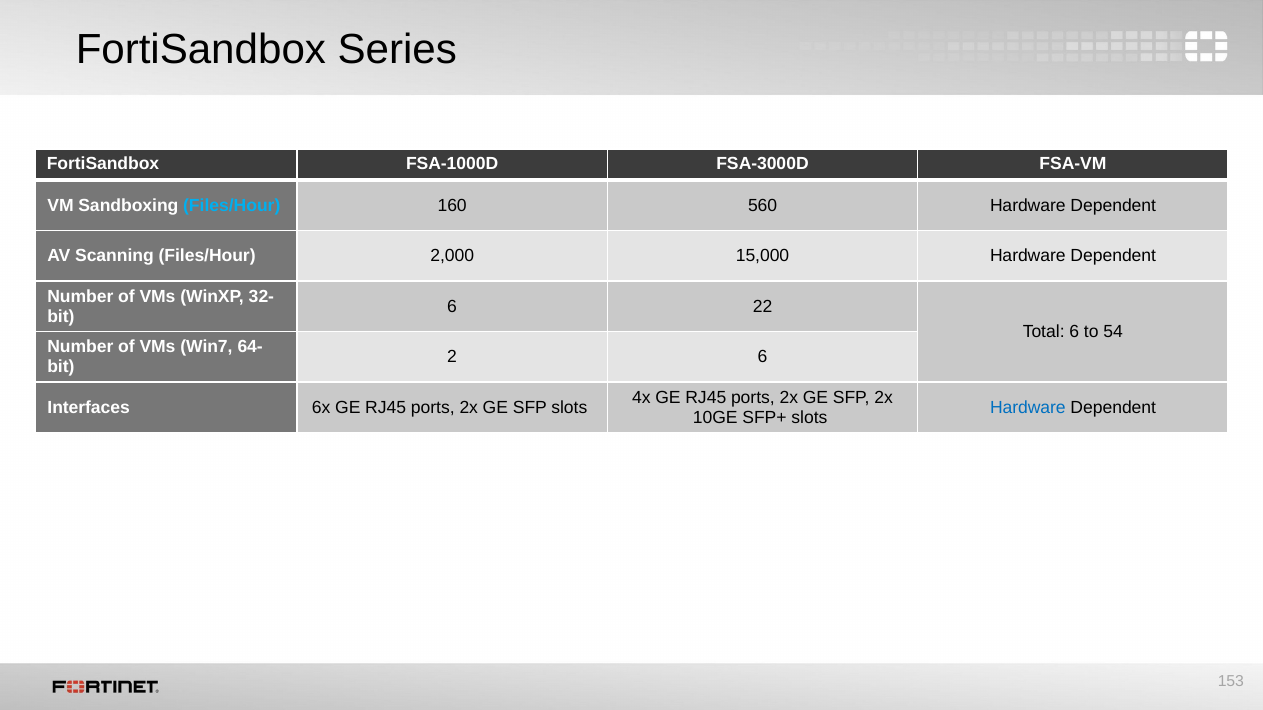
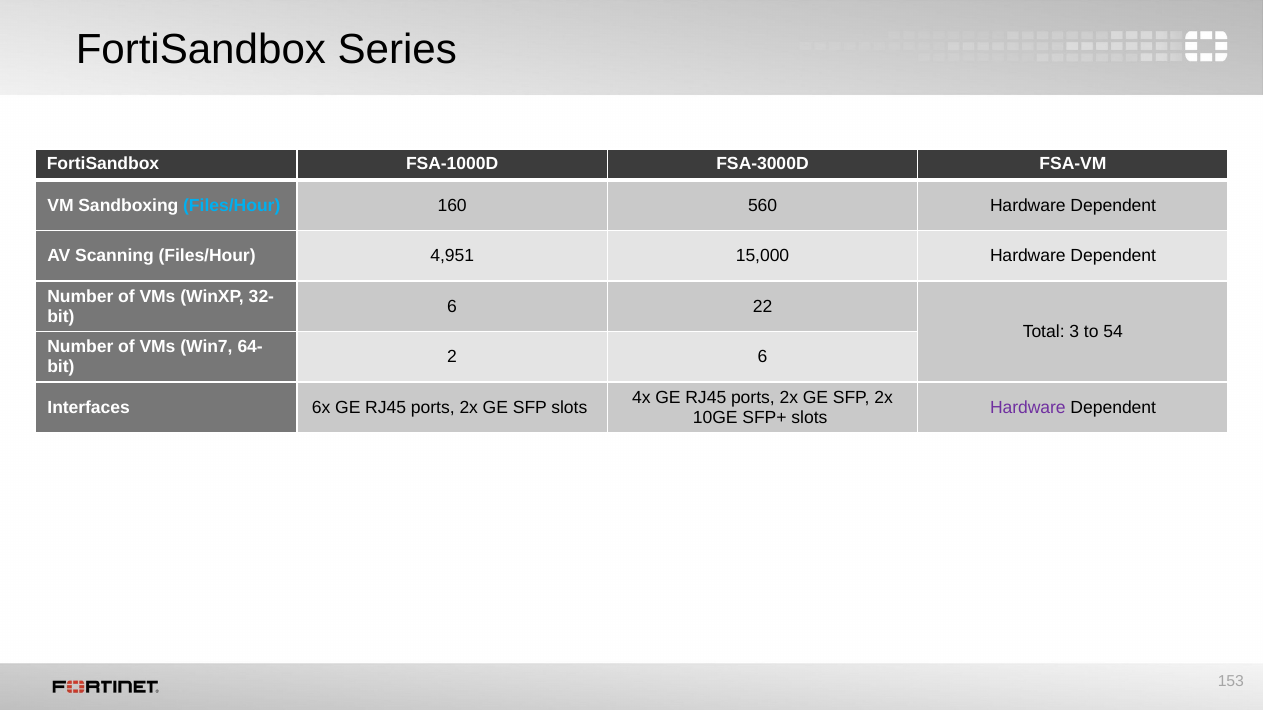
2,000: 2,000 -> 4,951 (452, 256)
Total 6: 6 -> 3 (1074, 332)
Hardware colour: blue -> purple (1028, 408)
